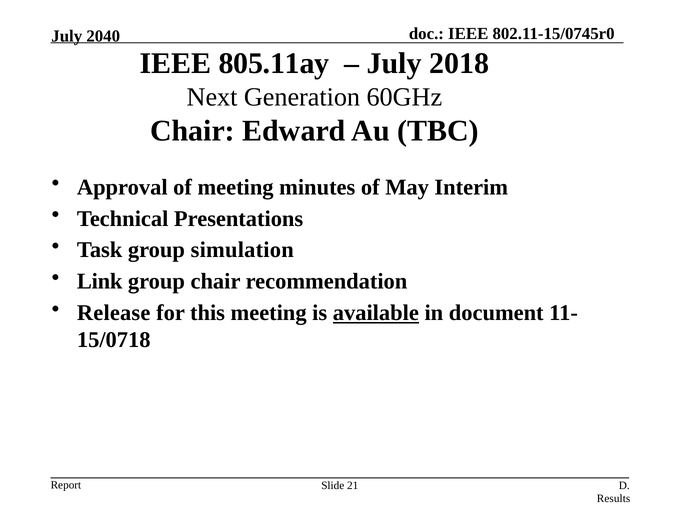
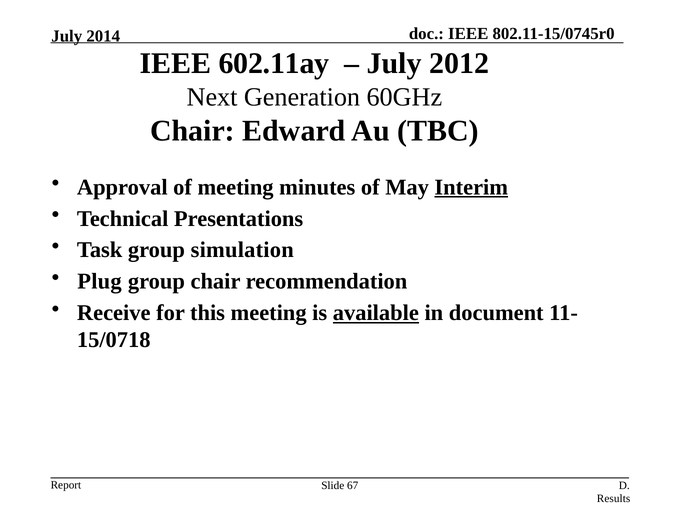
2040: 2040 -> 2014 (103, 36)
805.11ay: 805.11ay -> 602.11ay (274, 63)
2018: 2018 -> 2012 (459, 63)
Interim underline: none -> present (471, 187)
Link: Link -> Plug (99, 281)
Release: Release -> Receive (114, 313)
21: 21 -> 67 (353, 485)
